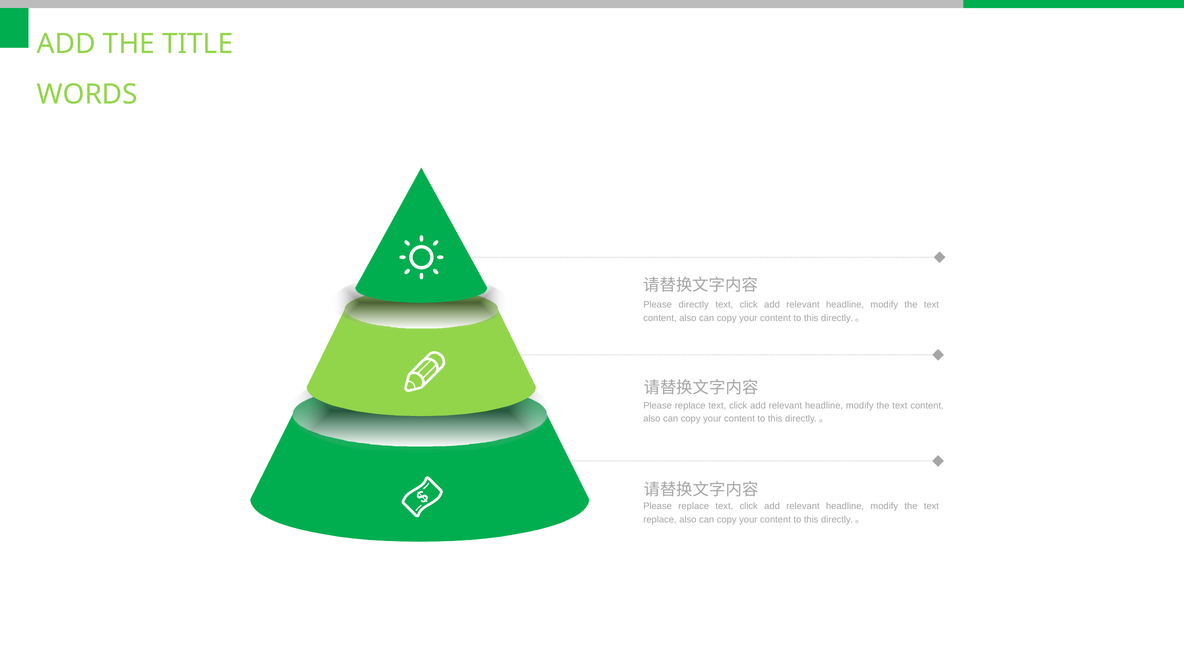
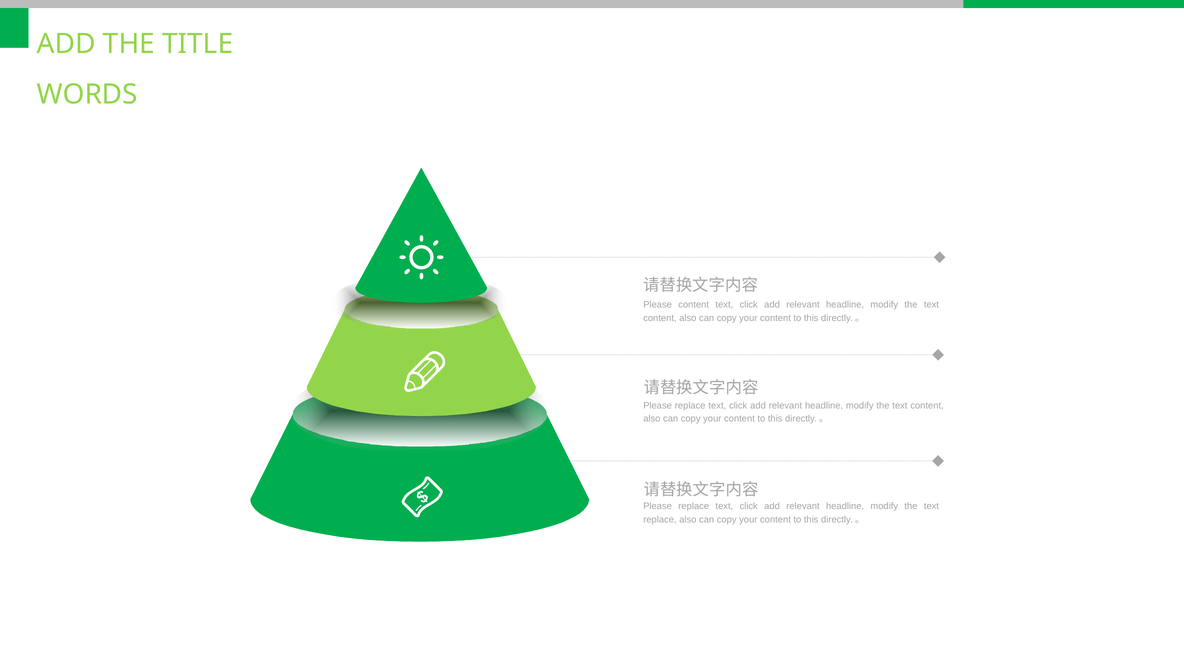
Please directly: directly -> content (694, 305)
